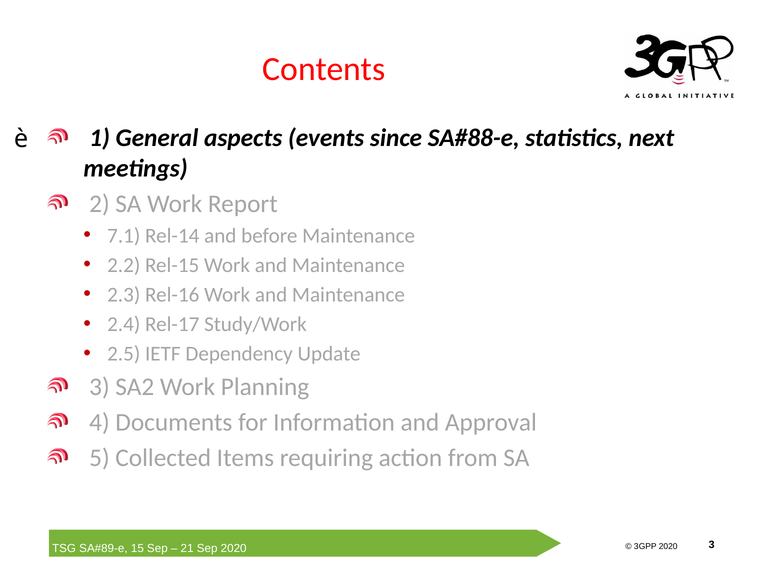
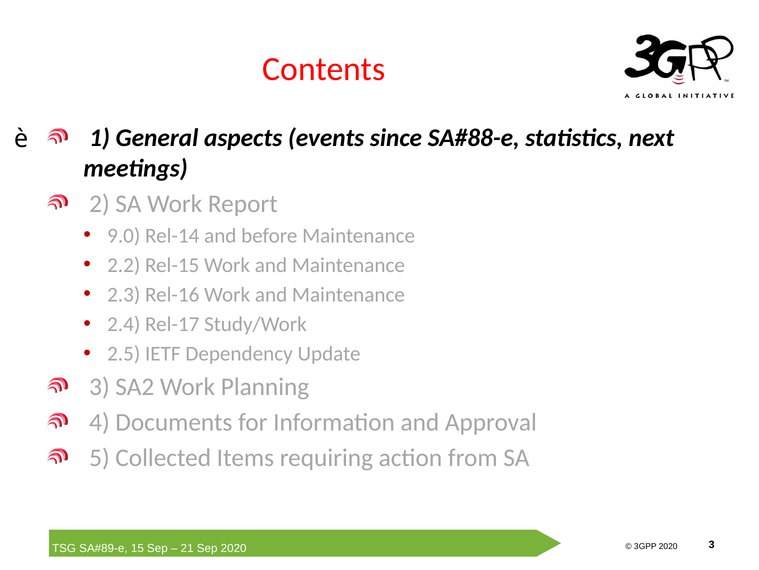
7.1: 7.1 -> 9.0 (124, 235)
